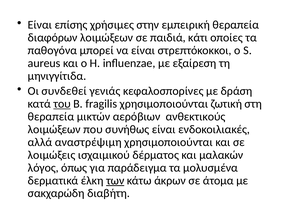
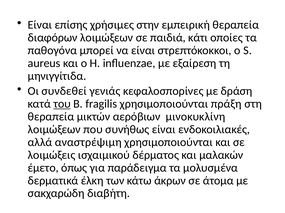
ζωτική: ζωτική -> πράξη (226, 104)
ανθεκτικούς: ανθεκτικούς -> μινοκυκλίνη (195, 117)
λόγος: λόγος -> έμετο (43, 168)
των underline: present -> none (115, 181)
